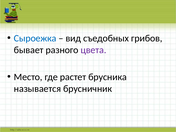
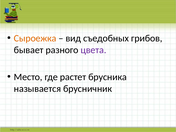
Сыроежка colour: blue -> orange (35, 38)
